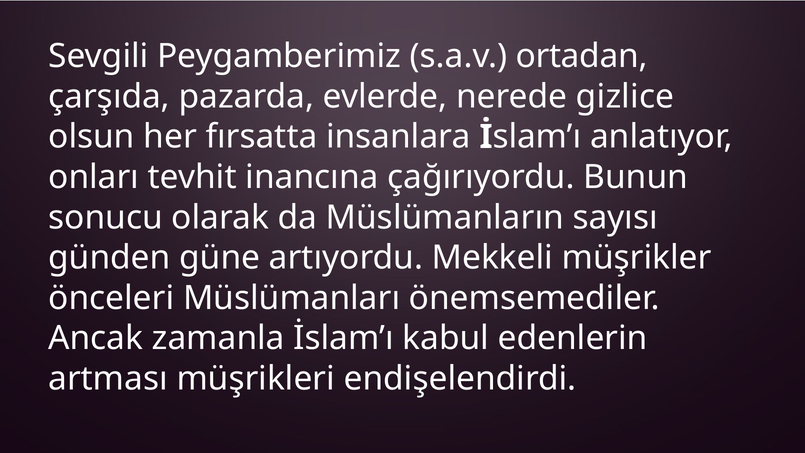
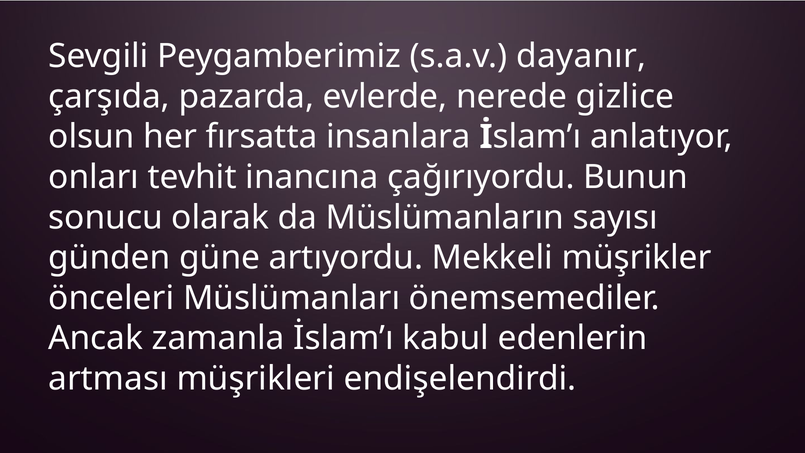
ortadan: ortadan -> dayanır (581, 56)
